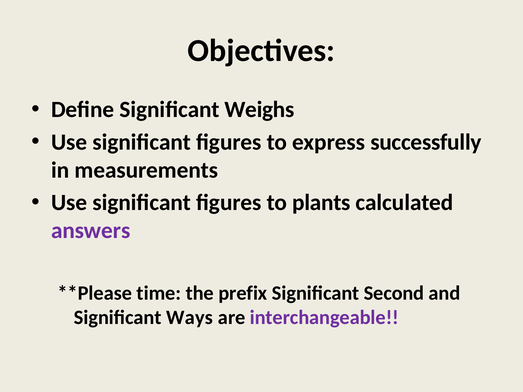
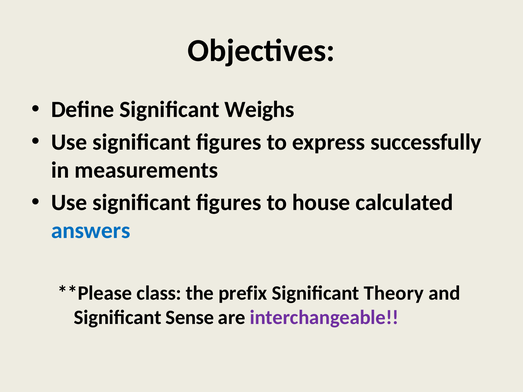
plants: plants -> house (321, 203)
answers colour: purple -> blue (91, 231)
time: time -> class (159, 293)
Second: Second -> Theory (394, 293)
Ways: Ways -> Sense (190, 318)
